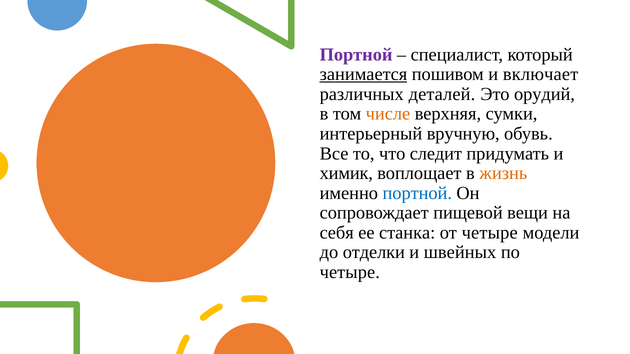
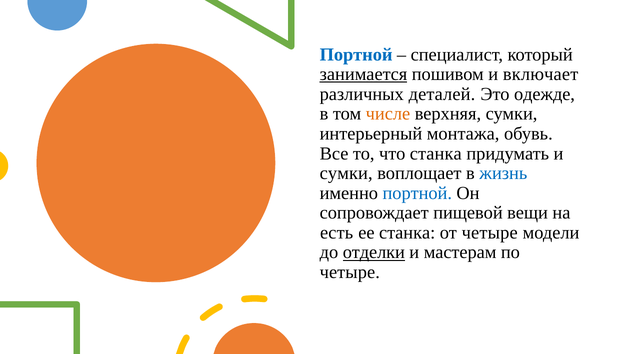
Портной colour: purple -> blue (356, 55)
орудий: орудий -> одежде (545, 94)
вручную: вручную -> монтажа (463, 134)
что следит: следит -> станка (436, 154)
химик: химик -> сумки (346, 173)
жизнь colour: orange -> blue (503, 173)
себя: себя -> есть (337, 233)
отделки underline: none -> present (374, 253)
швейных: швейных -> мастерам (460, 253)
